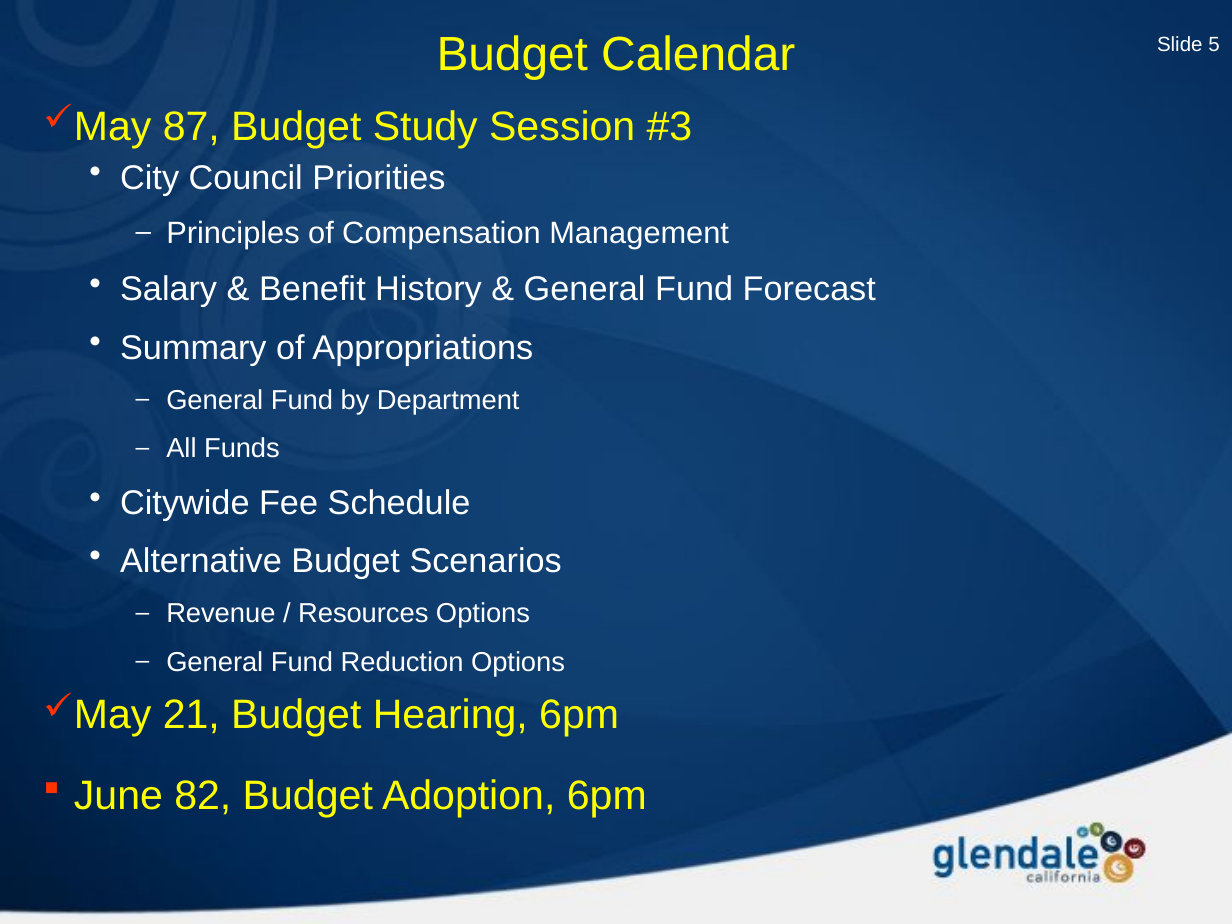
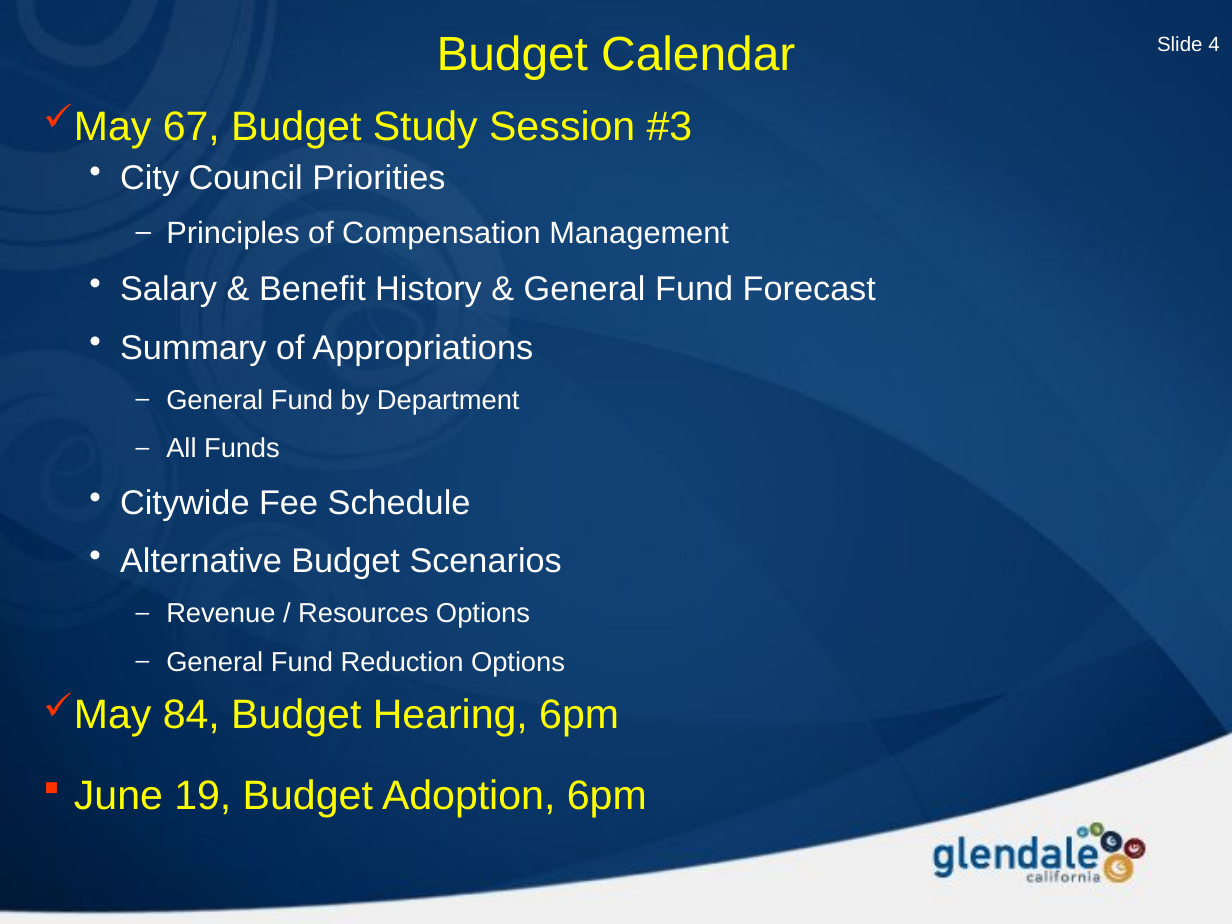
5: 5 -> 4 (1214, 44)
87: 87 -> 67 (191, 127)
21: 21 -> 84 (191, 715)
82: 82 -> 19 (203, 796)
